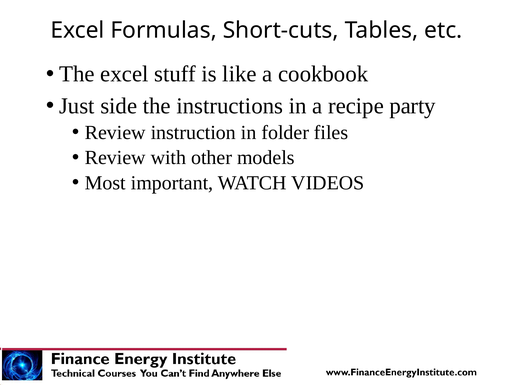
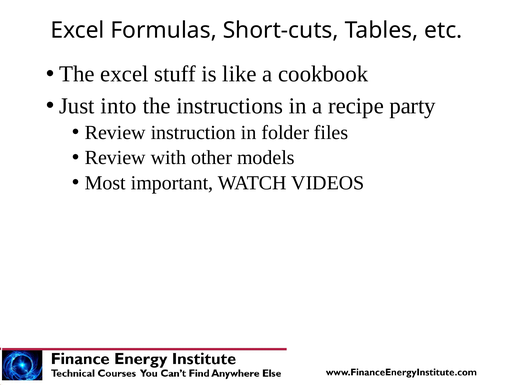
side: side -> into (119, 106)
